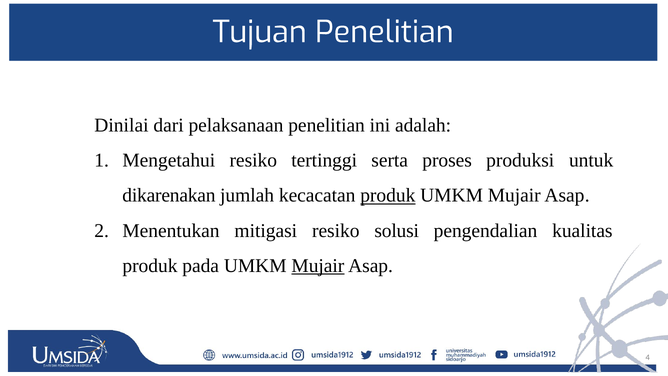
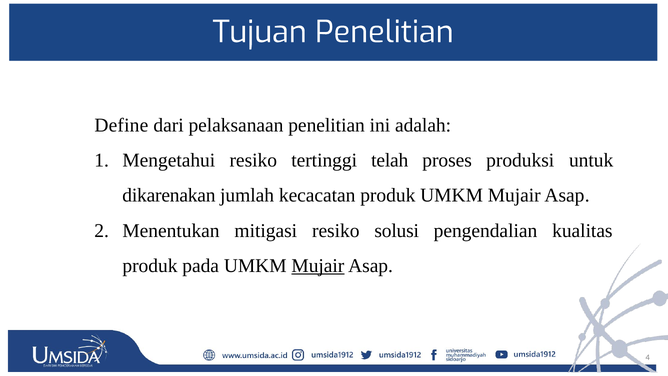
Dinilai: Dinilai -> Define (121, 125)
serta: serta -> telah (390, 160)
produk underline: present -> none (388, 195)
